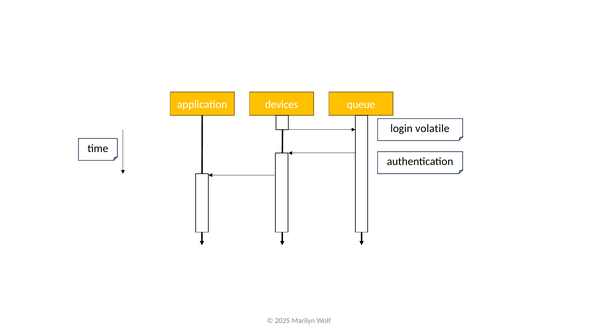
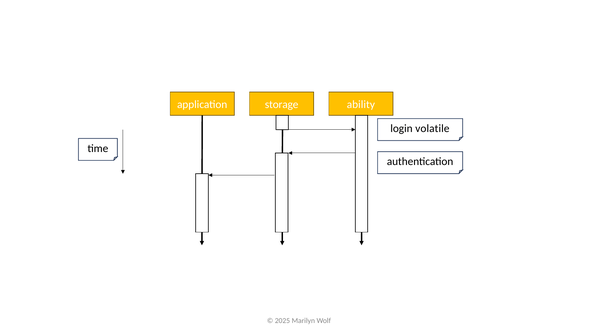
devices: devices -> storage (282, 104)
queue: queue -> ability (361, 104)
